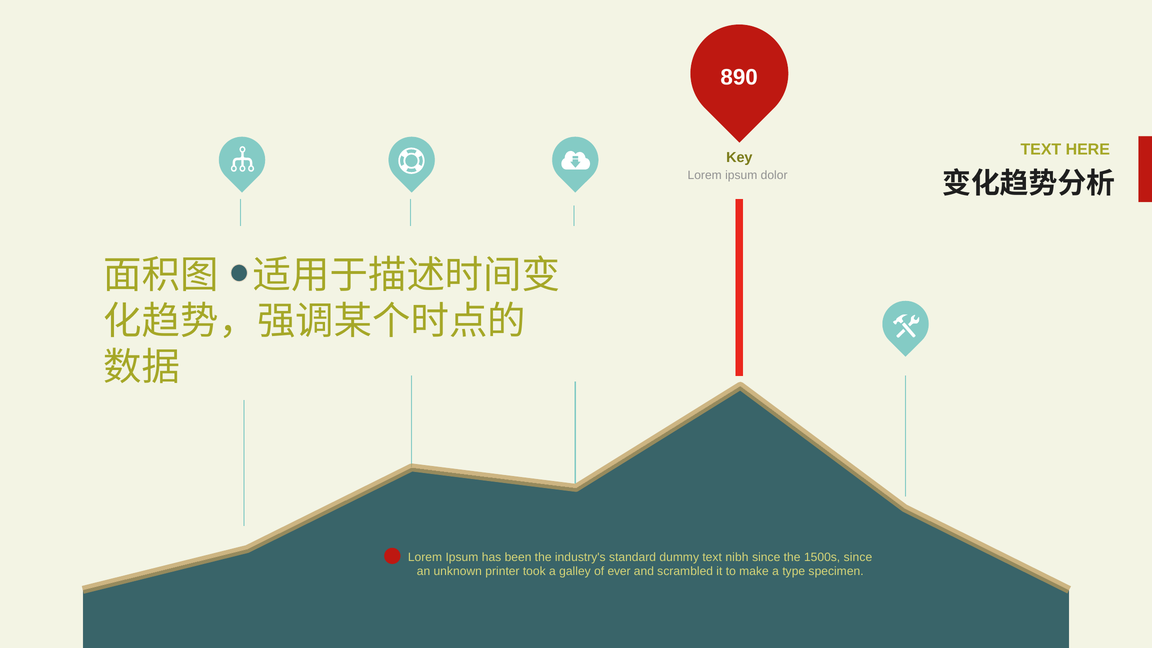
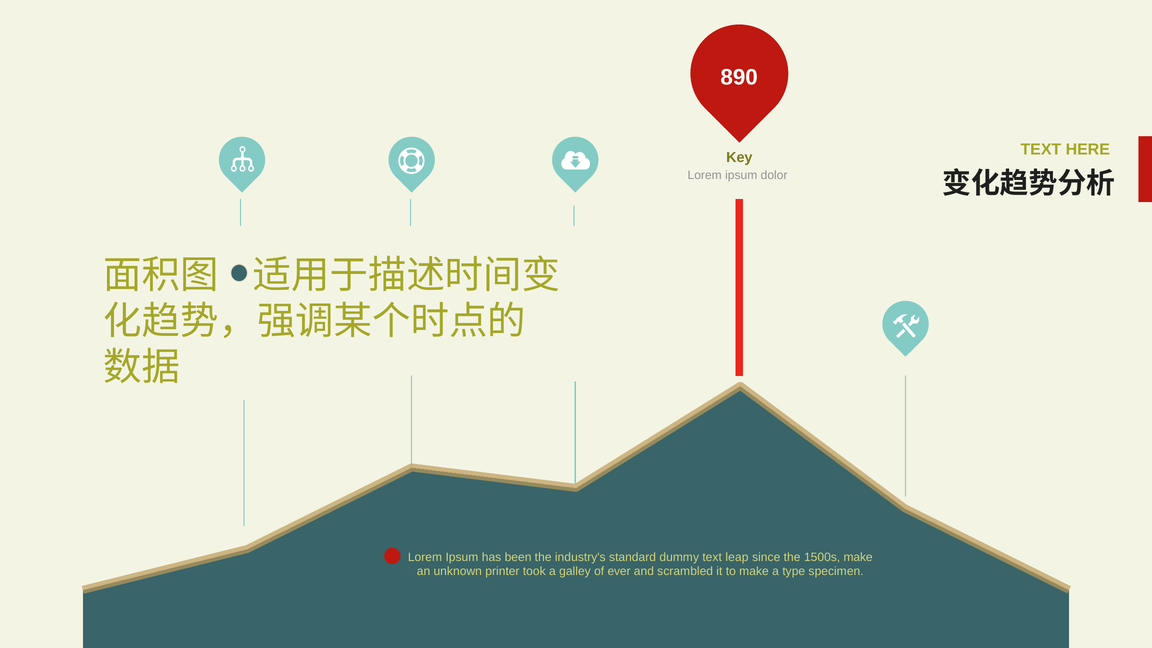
nibh: nibh -> leap (737, 557)
1500s since: since -> make (858, 557)
